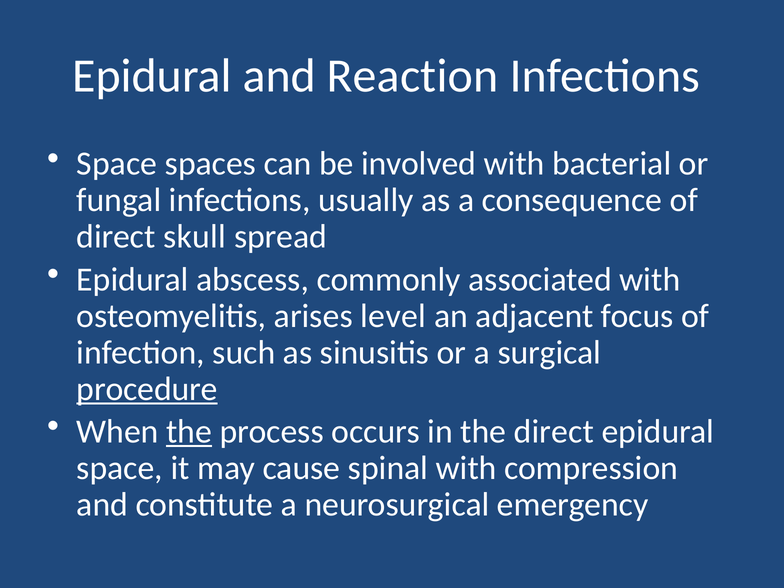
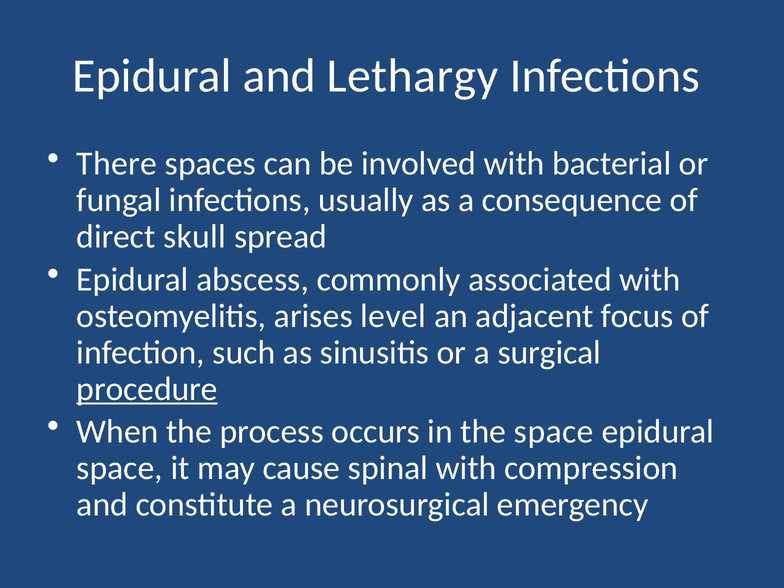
Reaction: Reaction -> Lethargy (412, 76)
Space: Space -> There (117, 164)
the underline: present -> none (189, 432)
the direct: direct -> space (554, 432)
